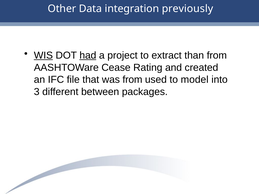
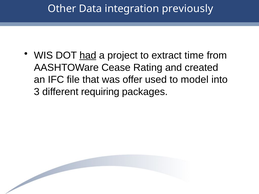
WIS underline: present -> none (43, 56)
than: than -> time (194, 56)
was from: from -> offer (132, 80)
between: between -> requiring (100, 92)
